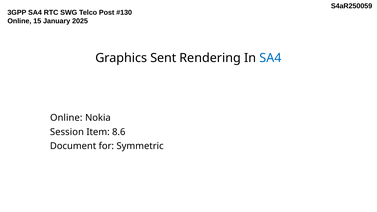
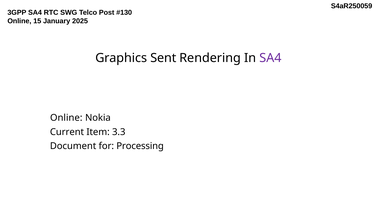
SA4 colour: blue -> purple (270, 58)
Session: Session -> Current (67, 132)
8.6: 8.6 -> 3.3 (119, 132)
Symmetric: Symmetric -> Processing (140, 146)
